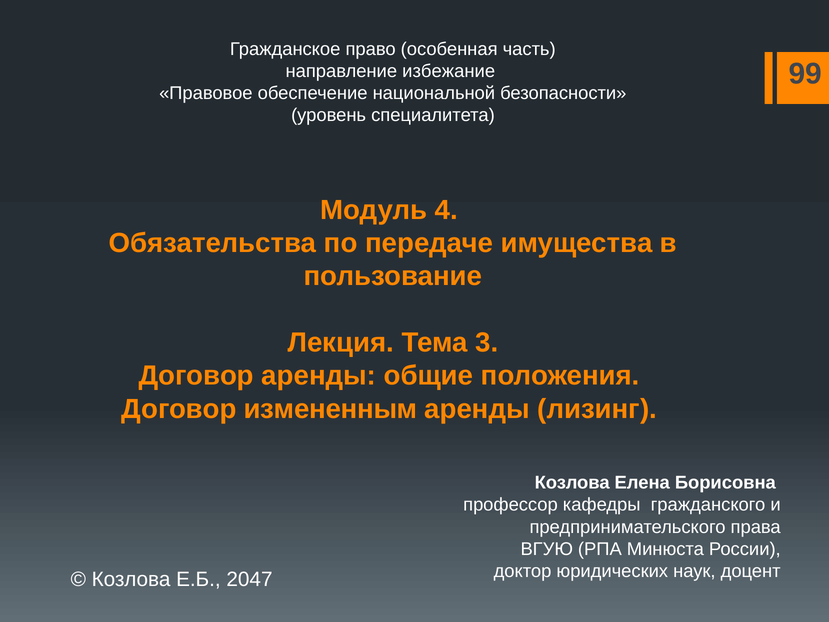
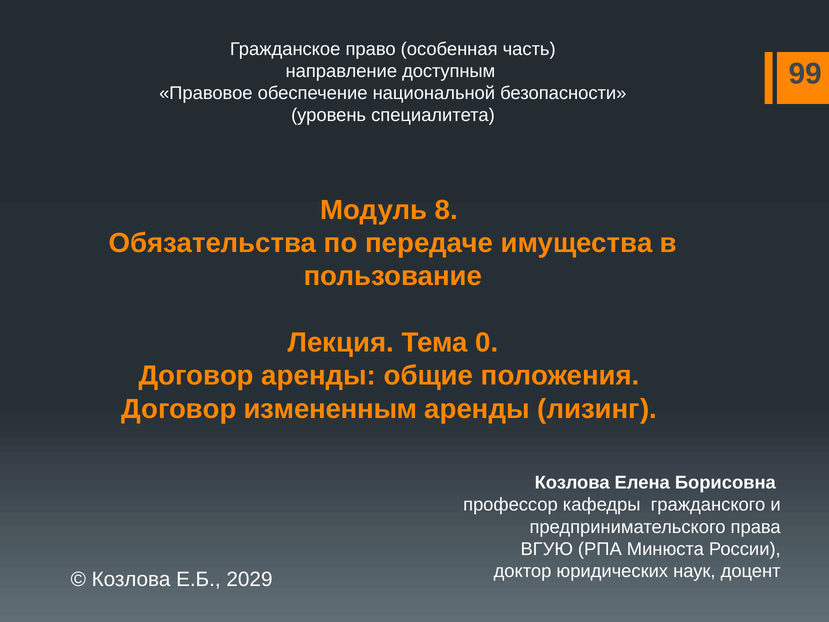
избежание: избежание -> доступным (449, 71)
4: 4 -> 8 (446, 210)
3: 3 -> 0 (487, 343)
2047: 2047 -> 2029 (250, 579)
